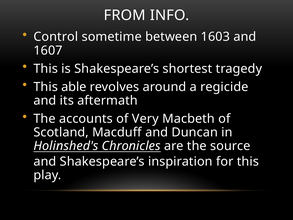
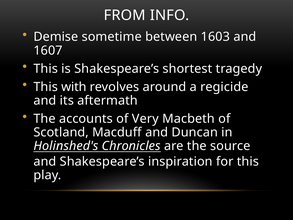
Control: Control -> Demise (56, 37)
able: able -> with (74, 87)
